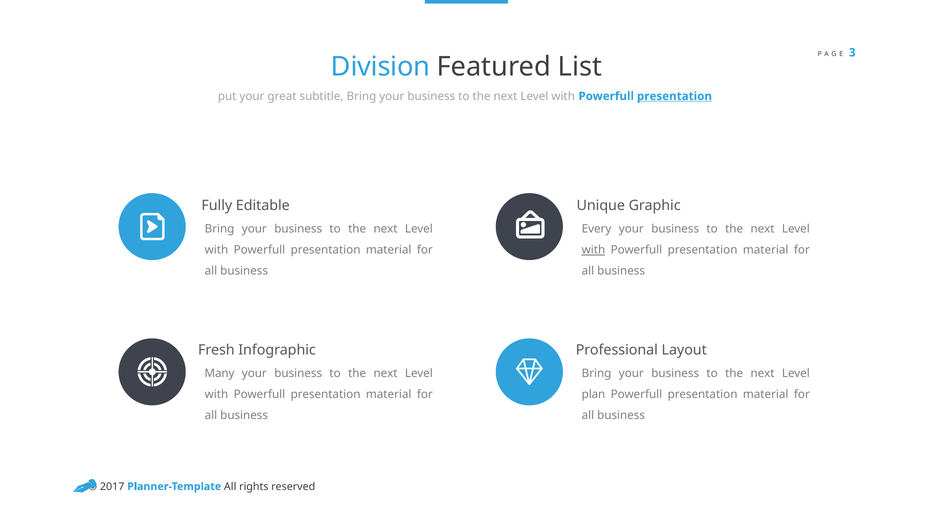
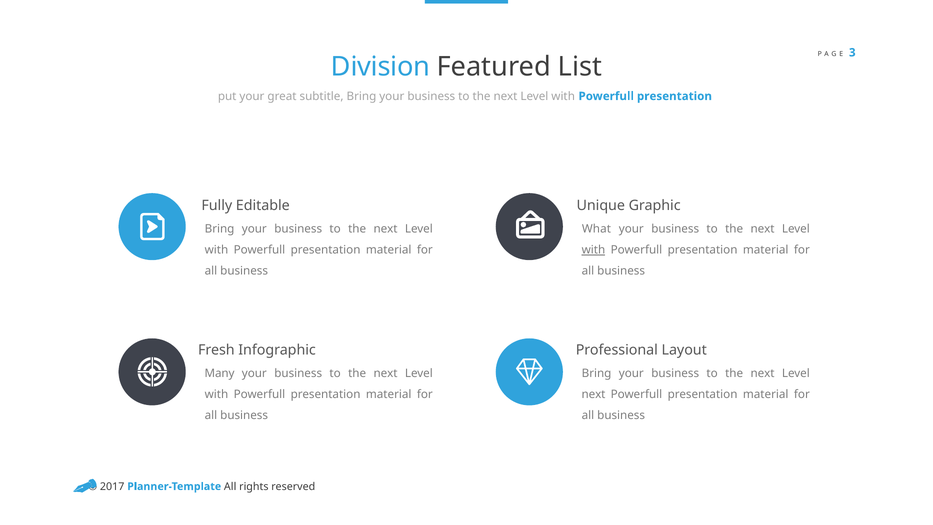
presentation underline: present -> none (674, 96)
Every: Every -> What (596, 229)
plan: plan -> next (594, 394)
